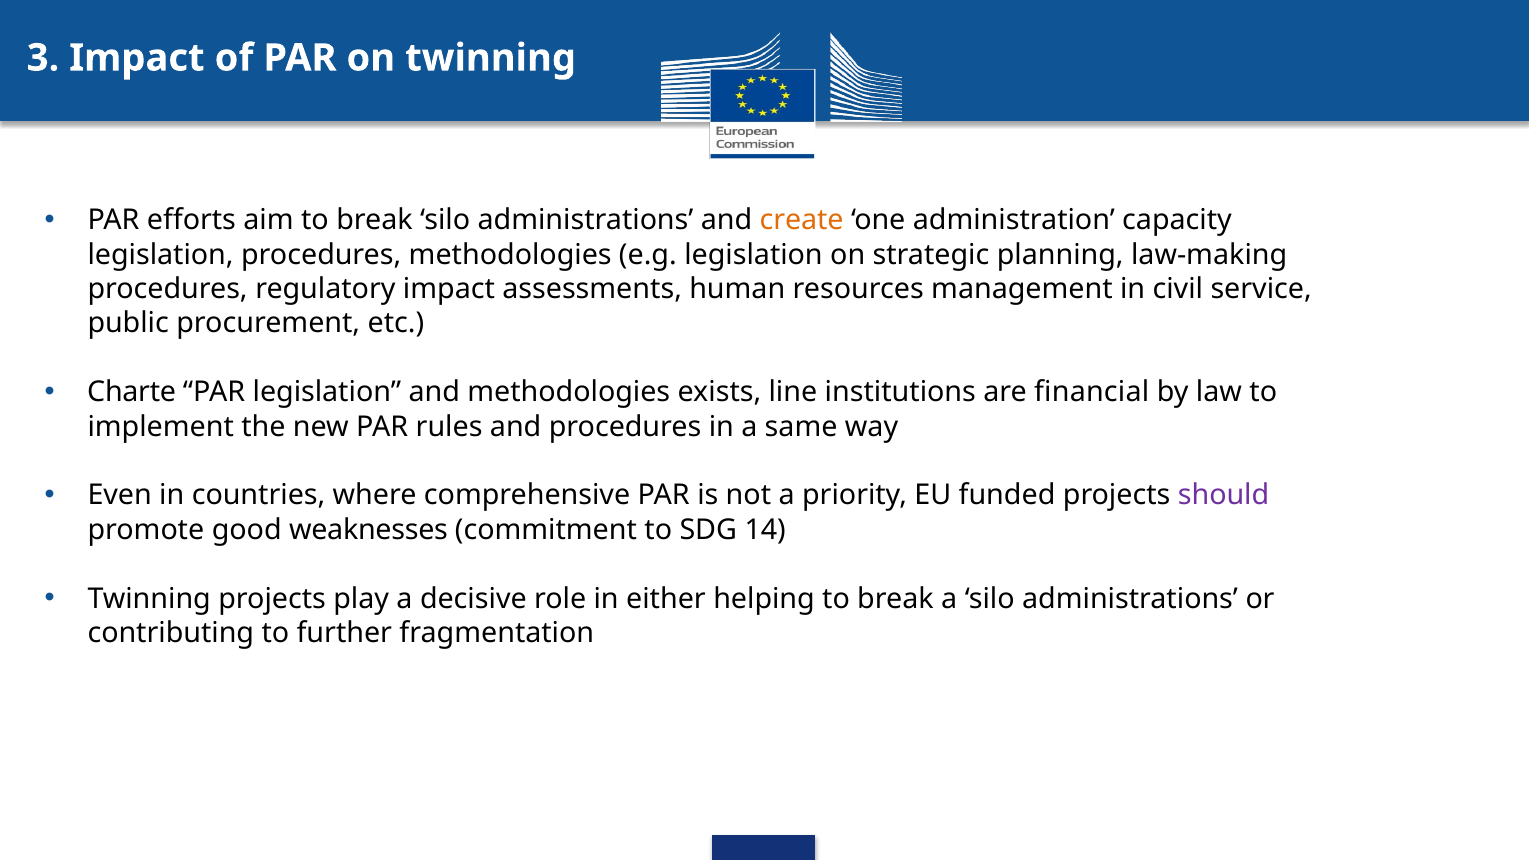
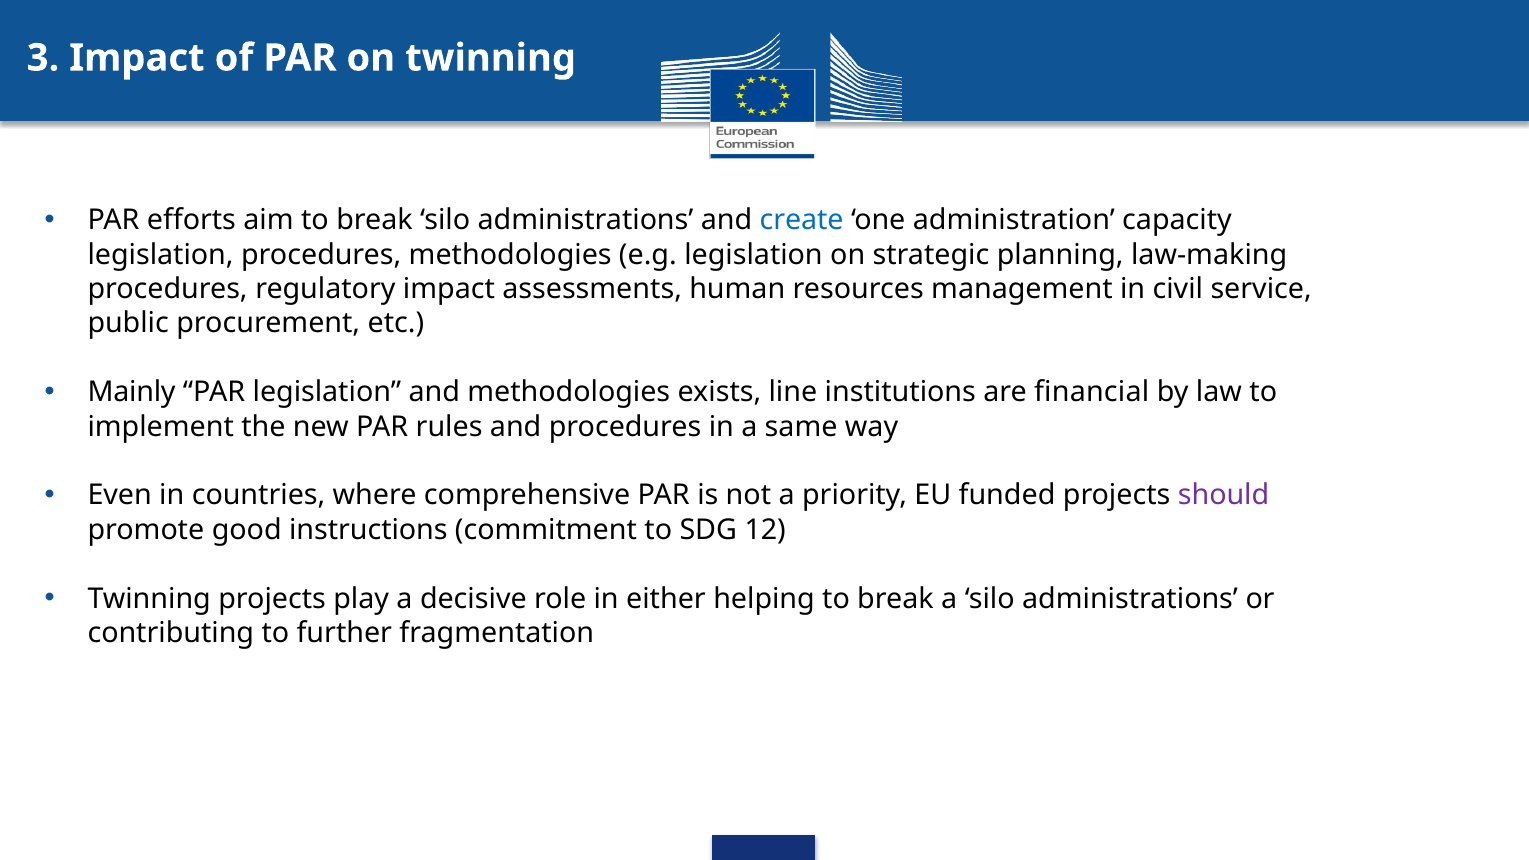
create colour: orange -> blue (802, 220)
Charte: Charte -> Mainly (132, 392)
weaknesses: weaknesses -> instructions (368, 530)
14: 14 -> 12 (765, 530)
